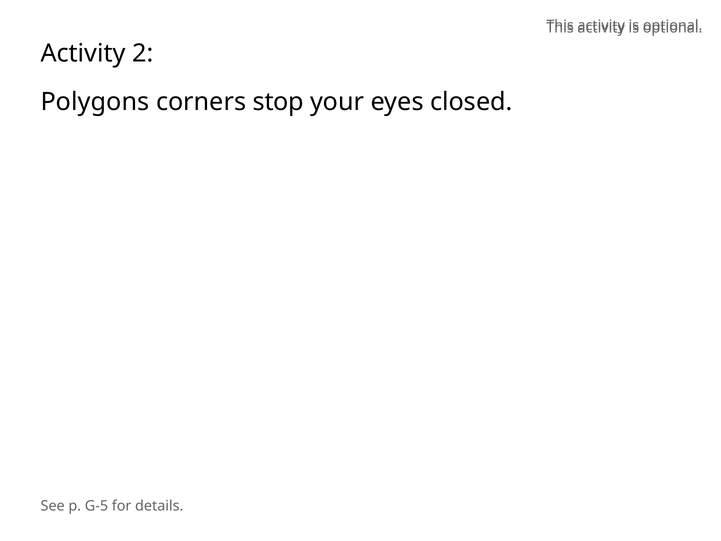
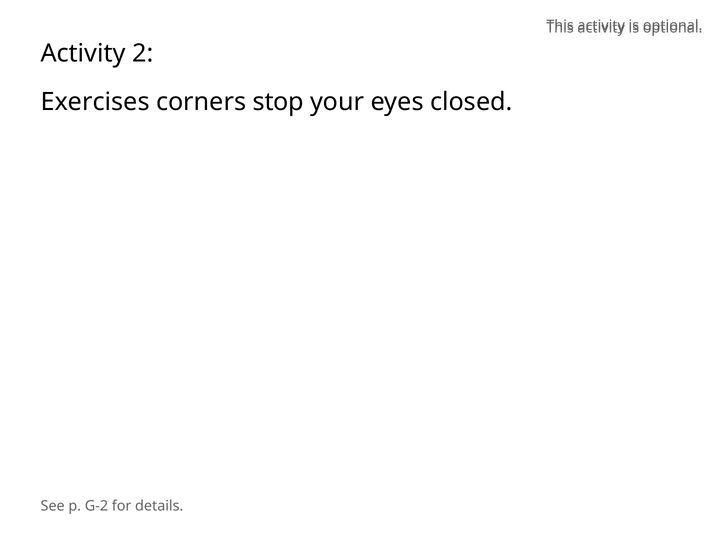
Polygons: Polygons -> Exercises (95, 102)
G-5: G-5 -> G-2 (96, 506)
